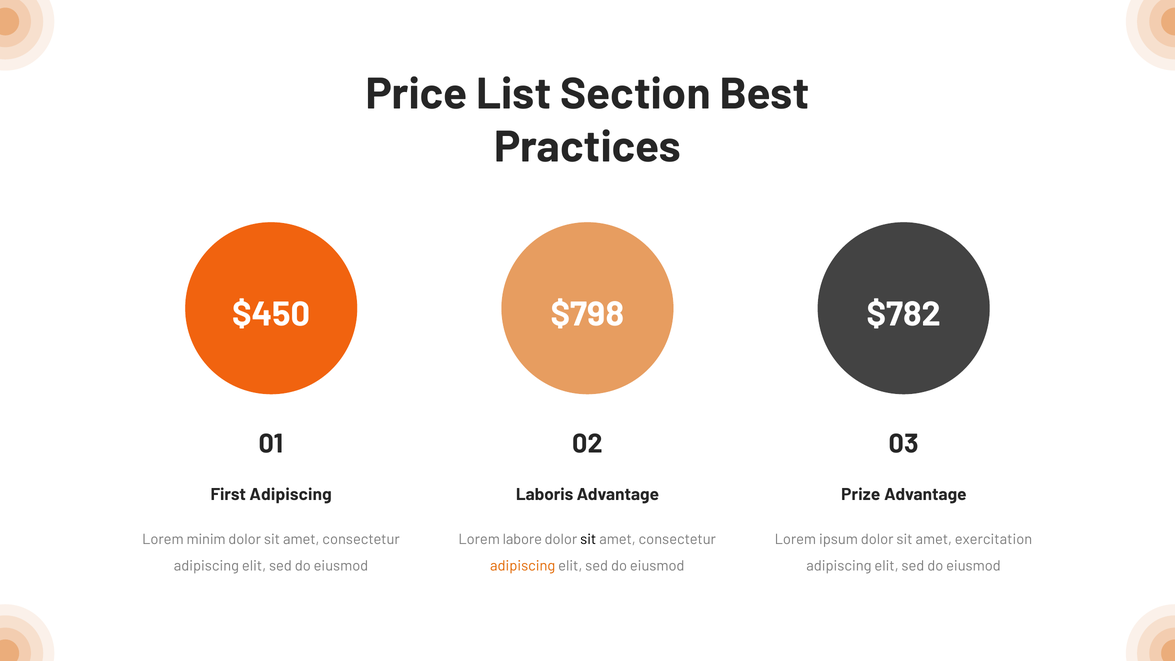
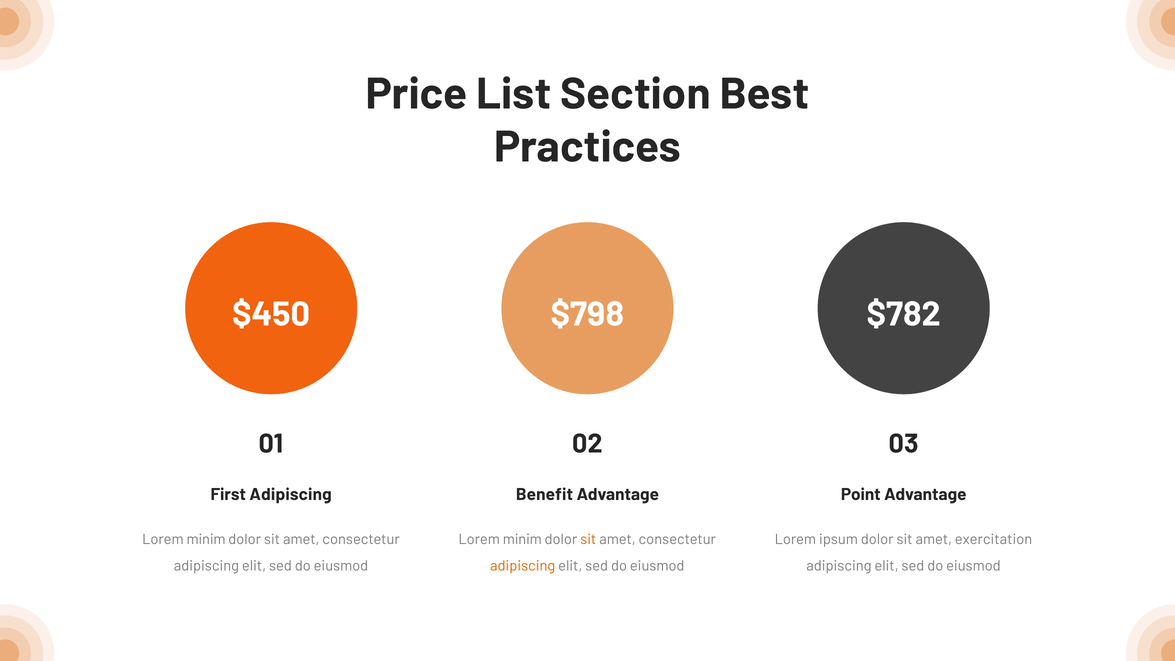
Laboris: Laboris -> Benefit (544, 494)
Prize: Prize -> Point (861, 494)
labore: labore -> minim (522, 539)
sit colour: black -> orange (588, 539)
